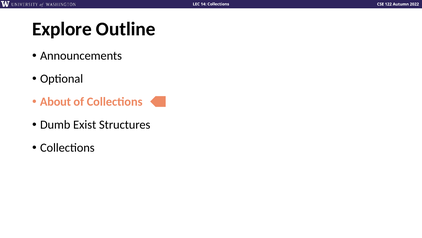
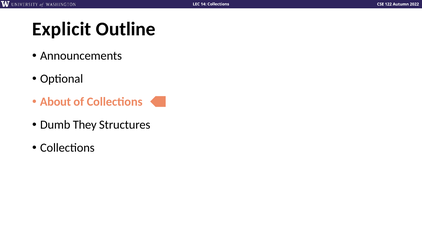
Explore: Explore -> Explicit (62, 29)
Exist: Exist -> They (85, 125)
